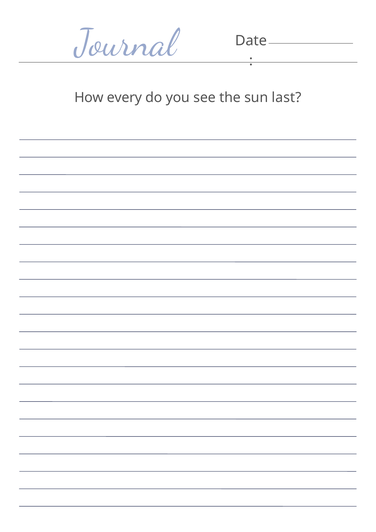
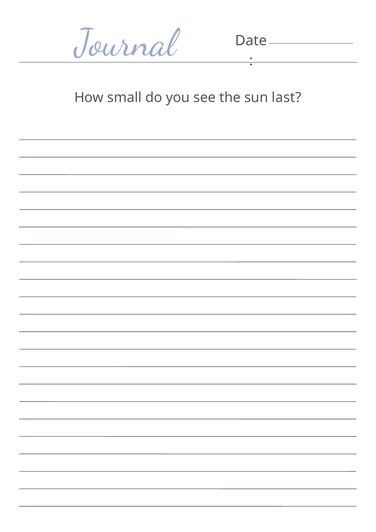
every: every -> small (124, 98)
